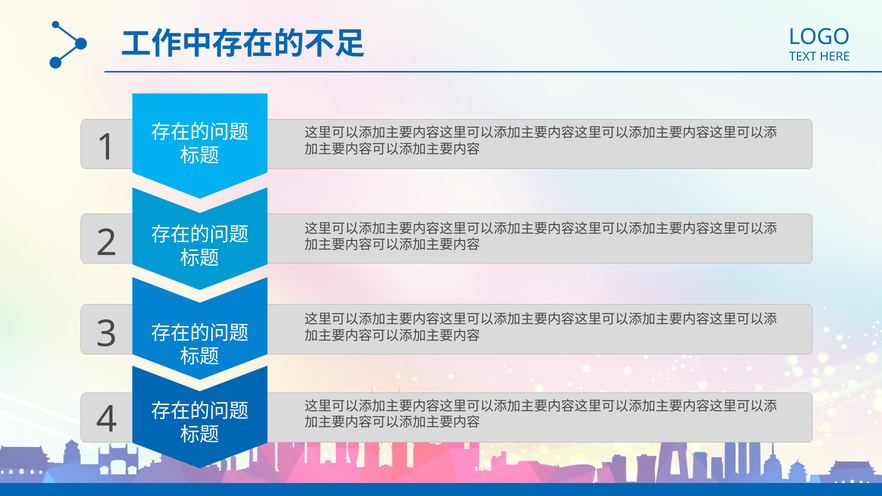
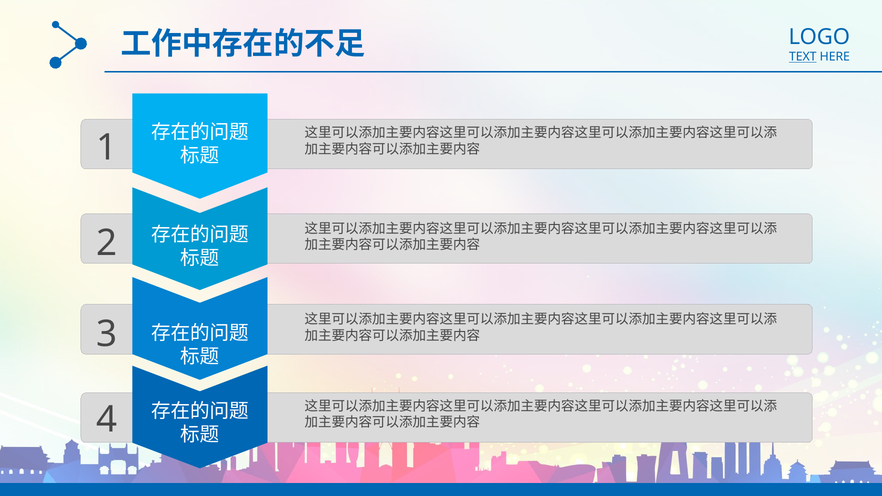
TEXT underline: none -> present (803, 57)
